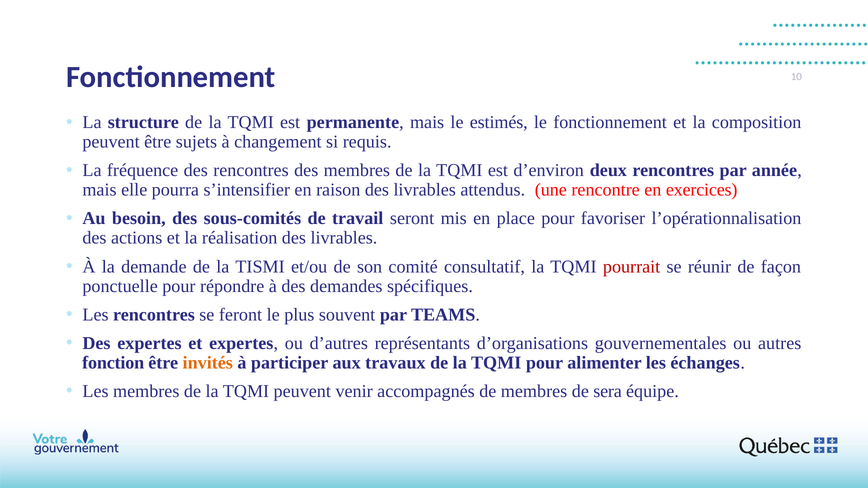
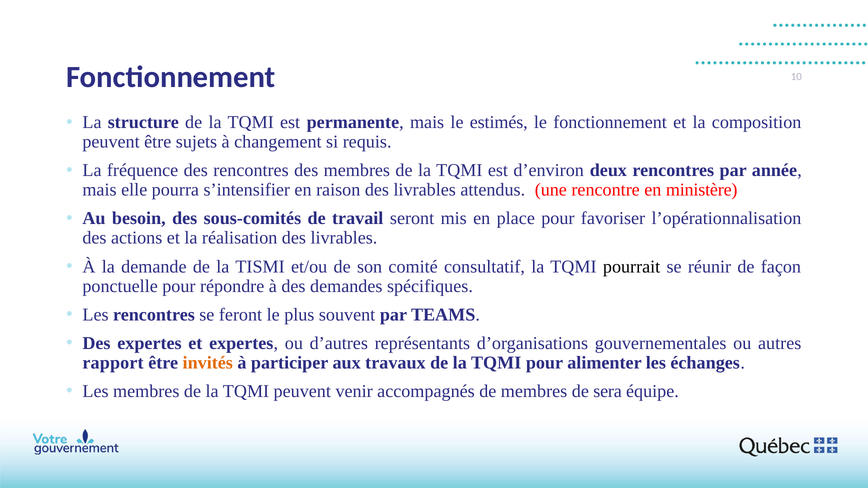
exercices: exercices -> ministère (702, 190)
pourrait colour: red -> black (632, 267)
fonction: fonction -> rapport (113, 363)
